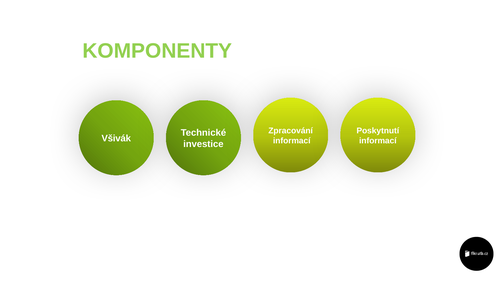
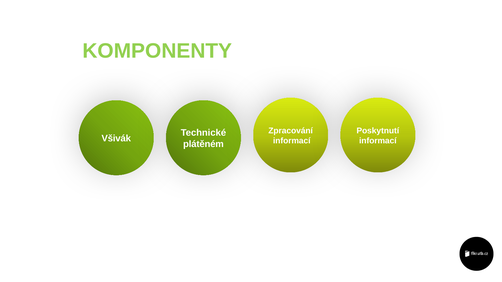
investice: investice -> plátěném (203, 144)
